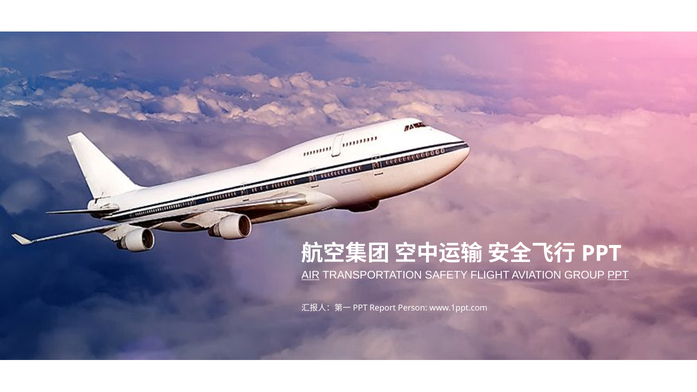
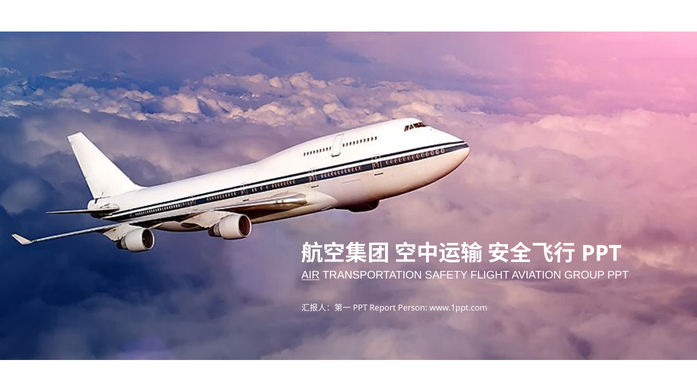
PPT underline: present -> none (618, 275)
